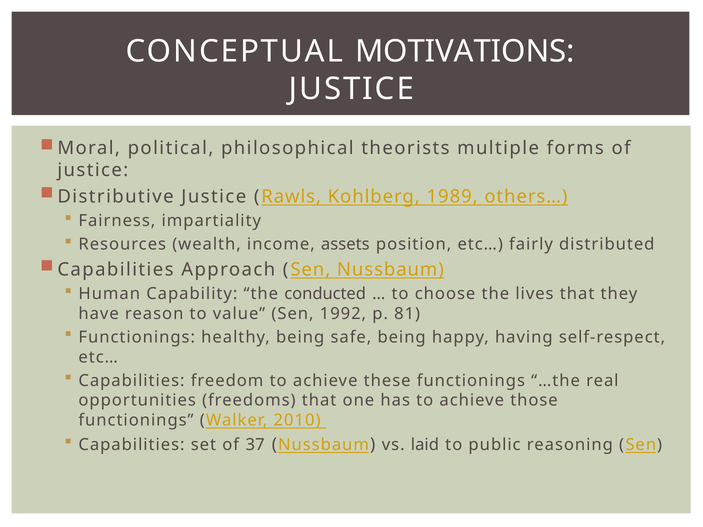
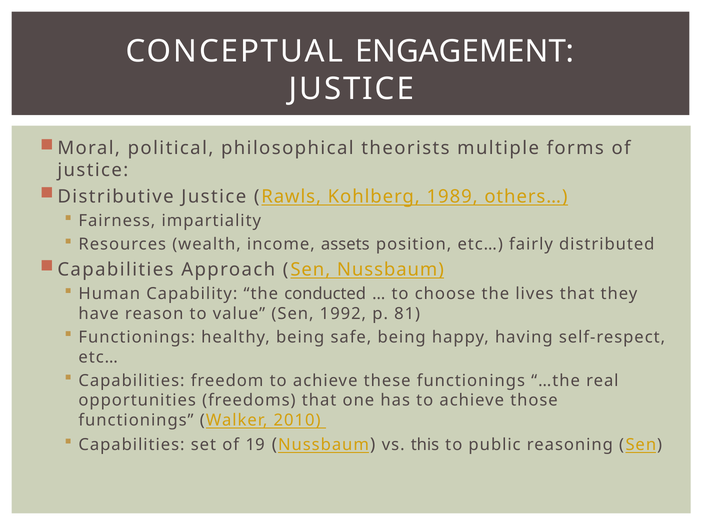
MOTIVATIONS: MOTIVATIONS -> ENGAGEMENT (465, 51)
37: 37 -> 19 (255, 445)
laid: laid -> this (425, 445)
